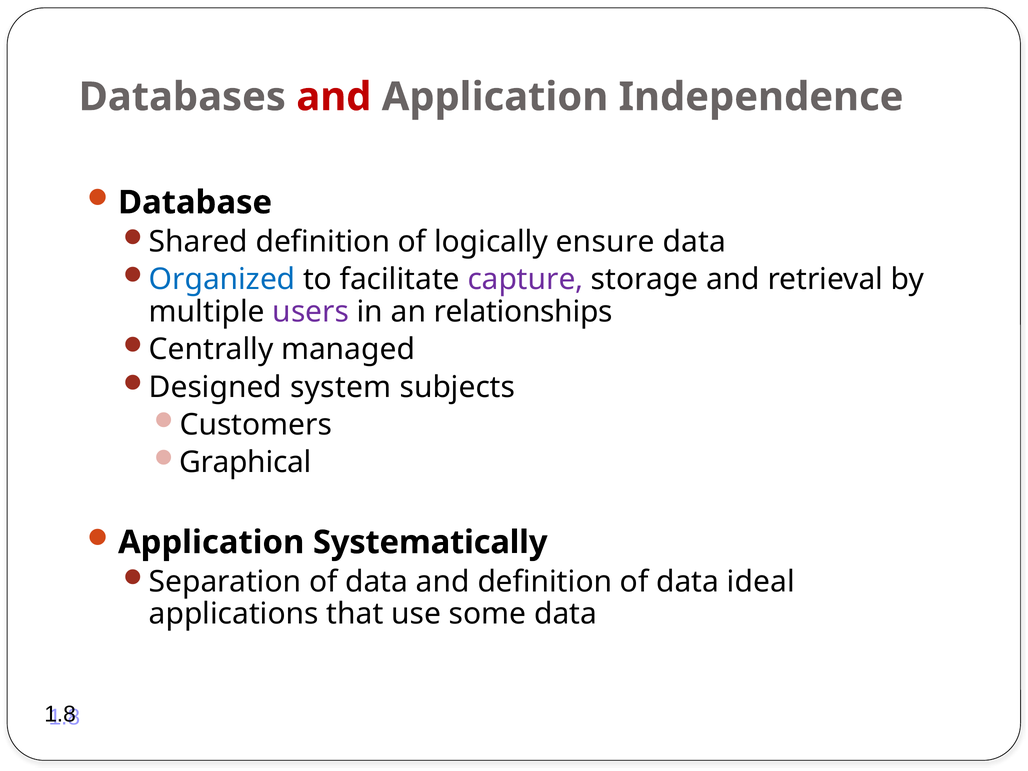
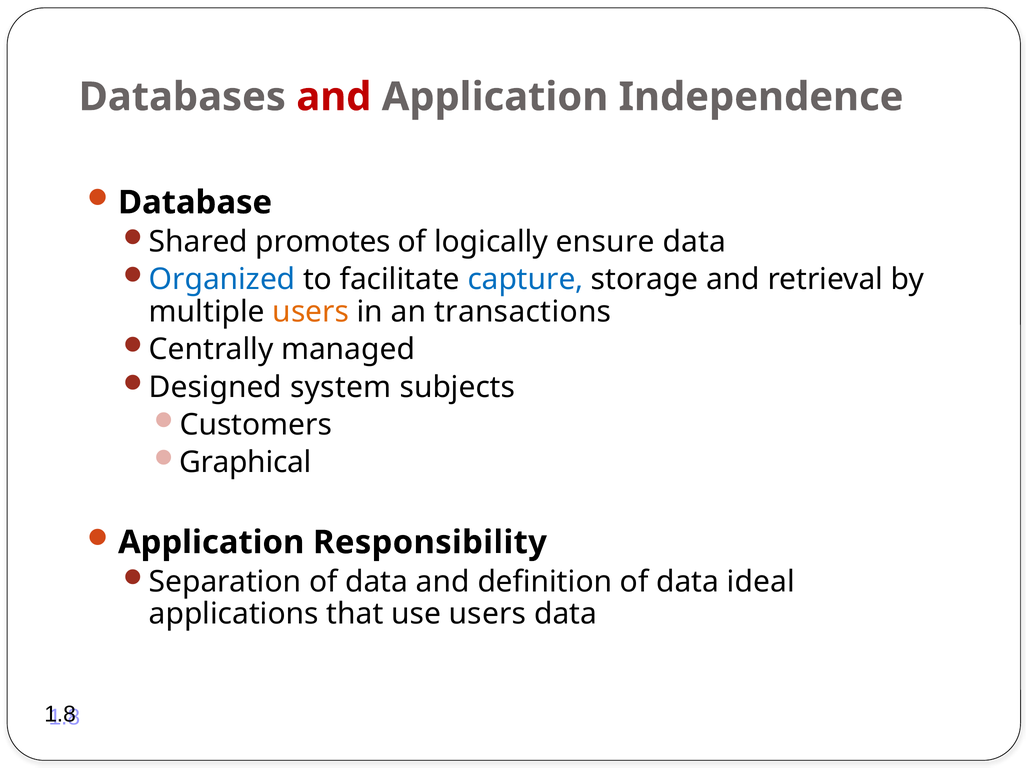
Shared definition: definition -> promotes (323, 242)
capture colour: purple -> blue (525, 279)
users colour: purple -> orange (311, 312)
relationships: relationships -> transactions (523, 312)
Systematically: Systematically -> Responsibility (430, 542)
use some: some -> users (487, 614)
